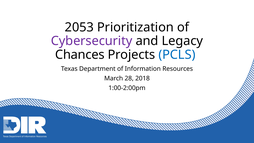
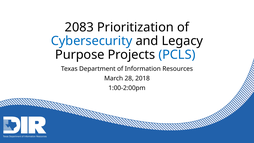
2053: 2053 -> 2083 (79, 27)
Cybersecurity colour: purple -> blue (92, 41)
Chances: Chances -> Purpose (80, 55)
